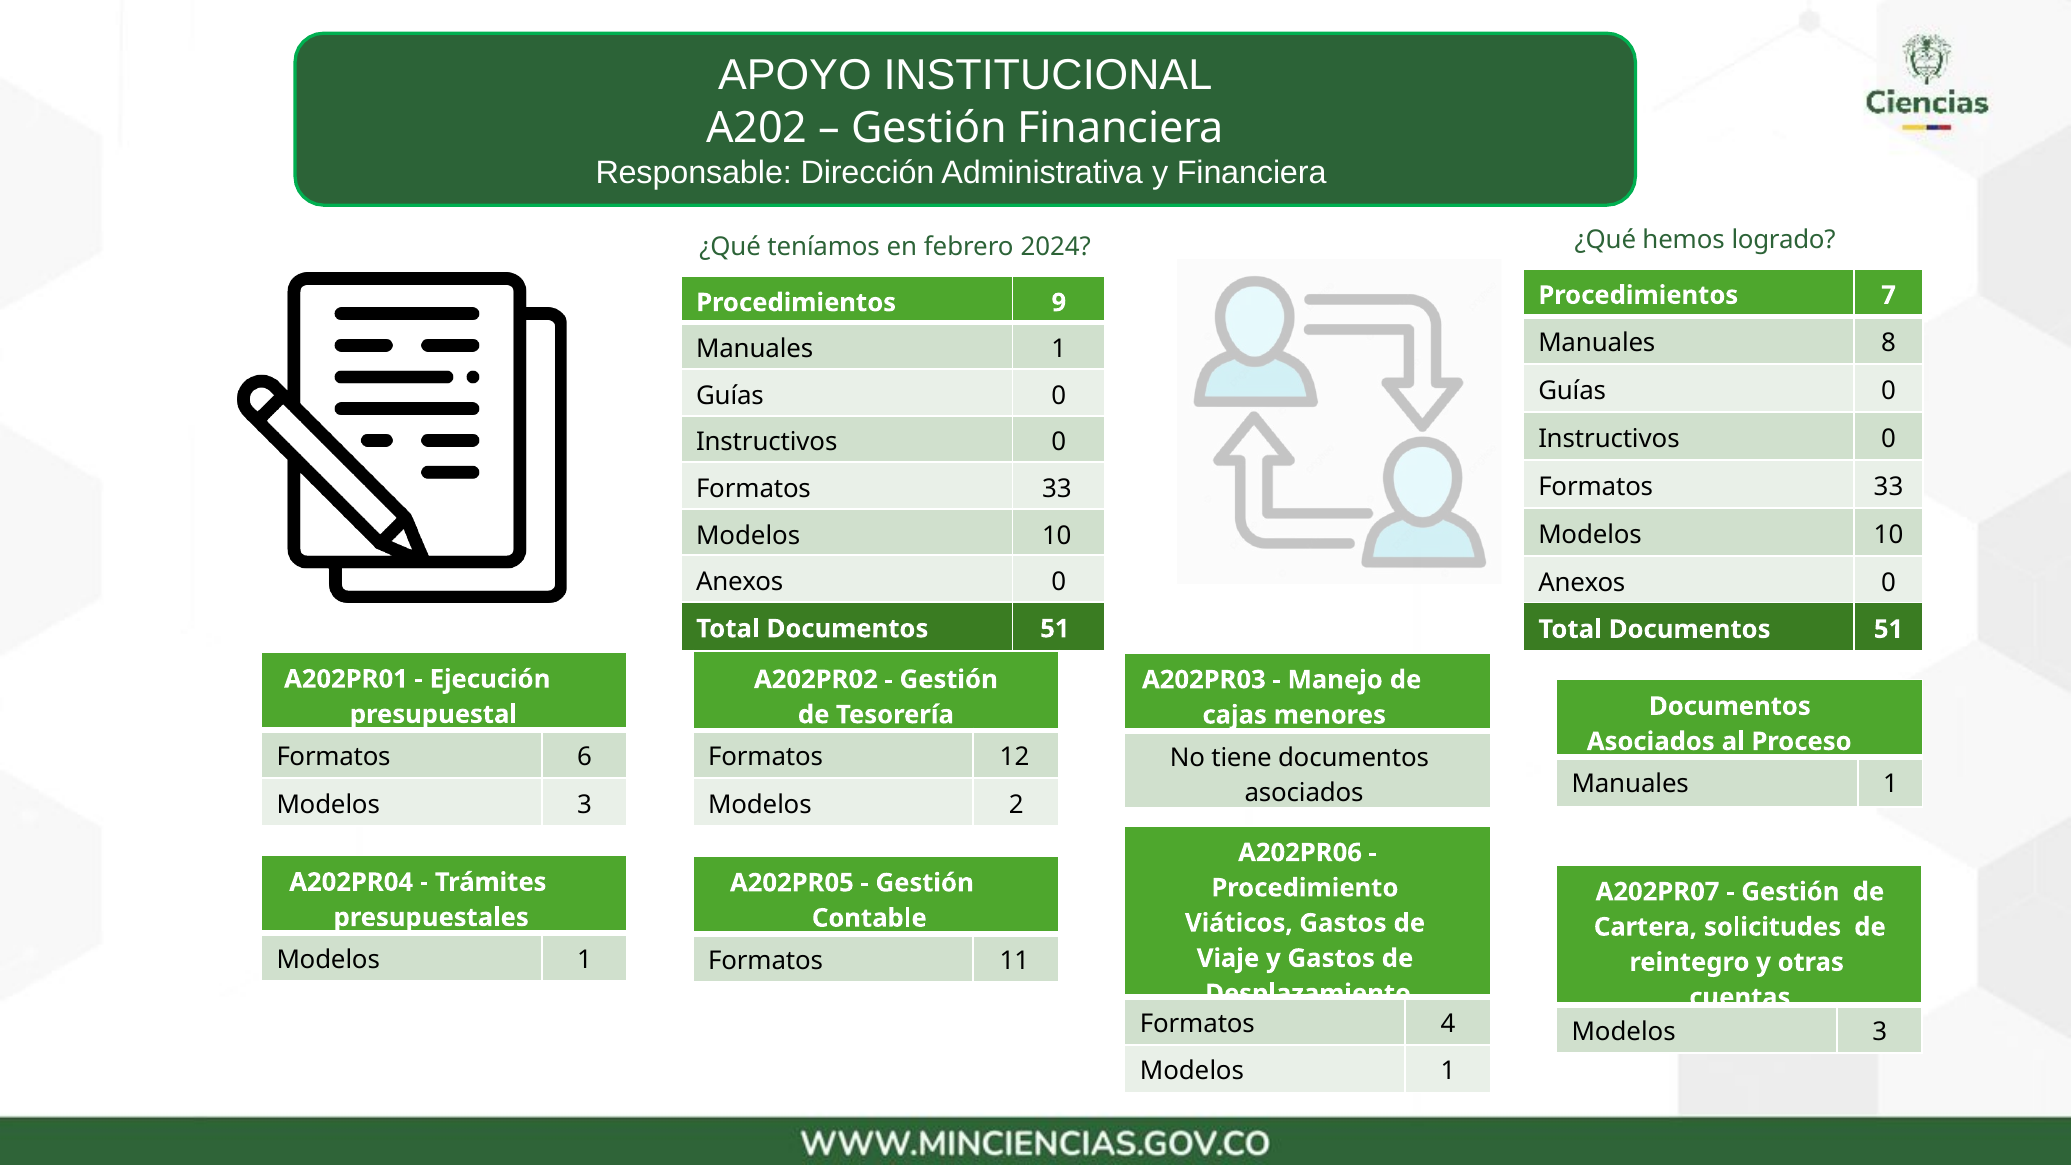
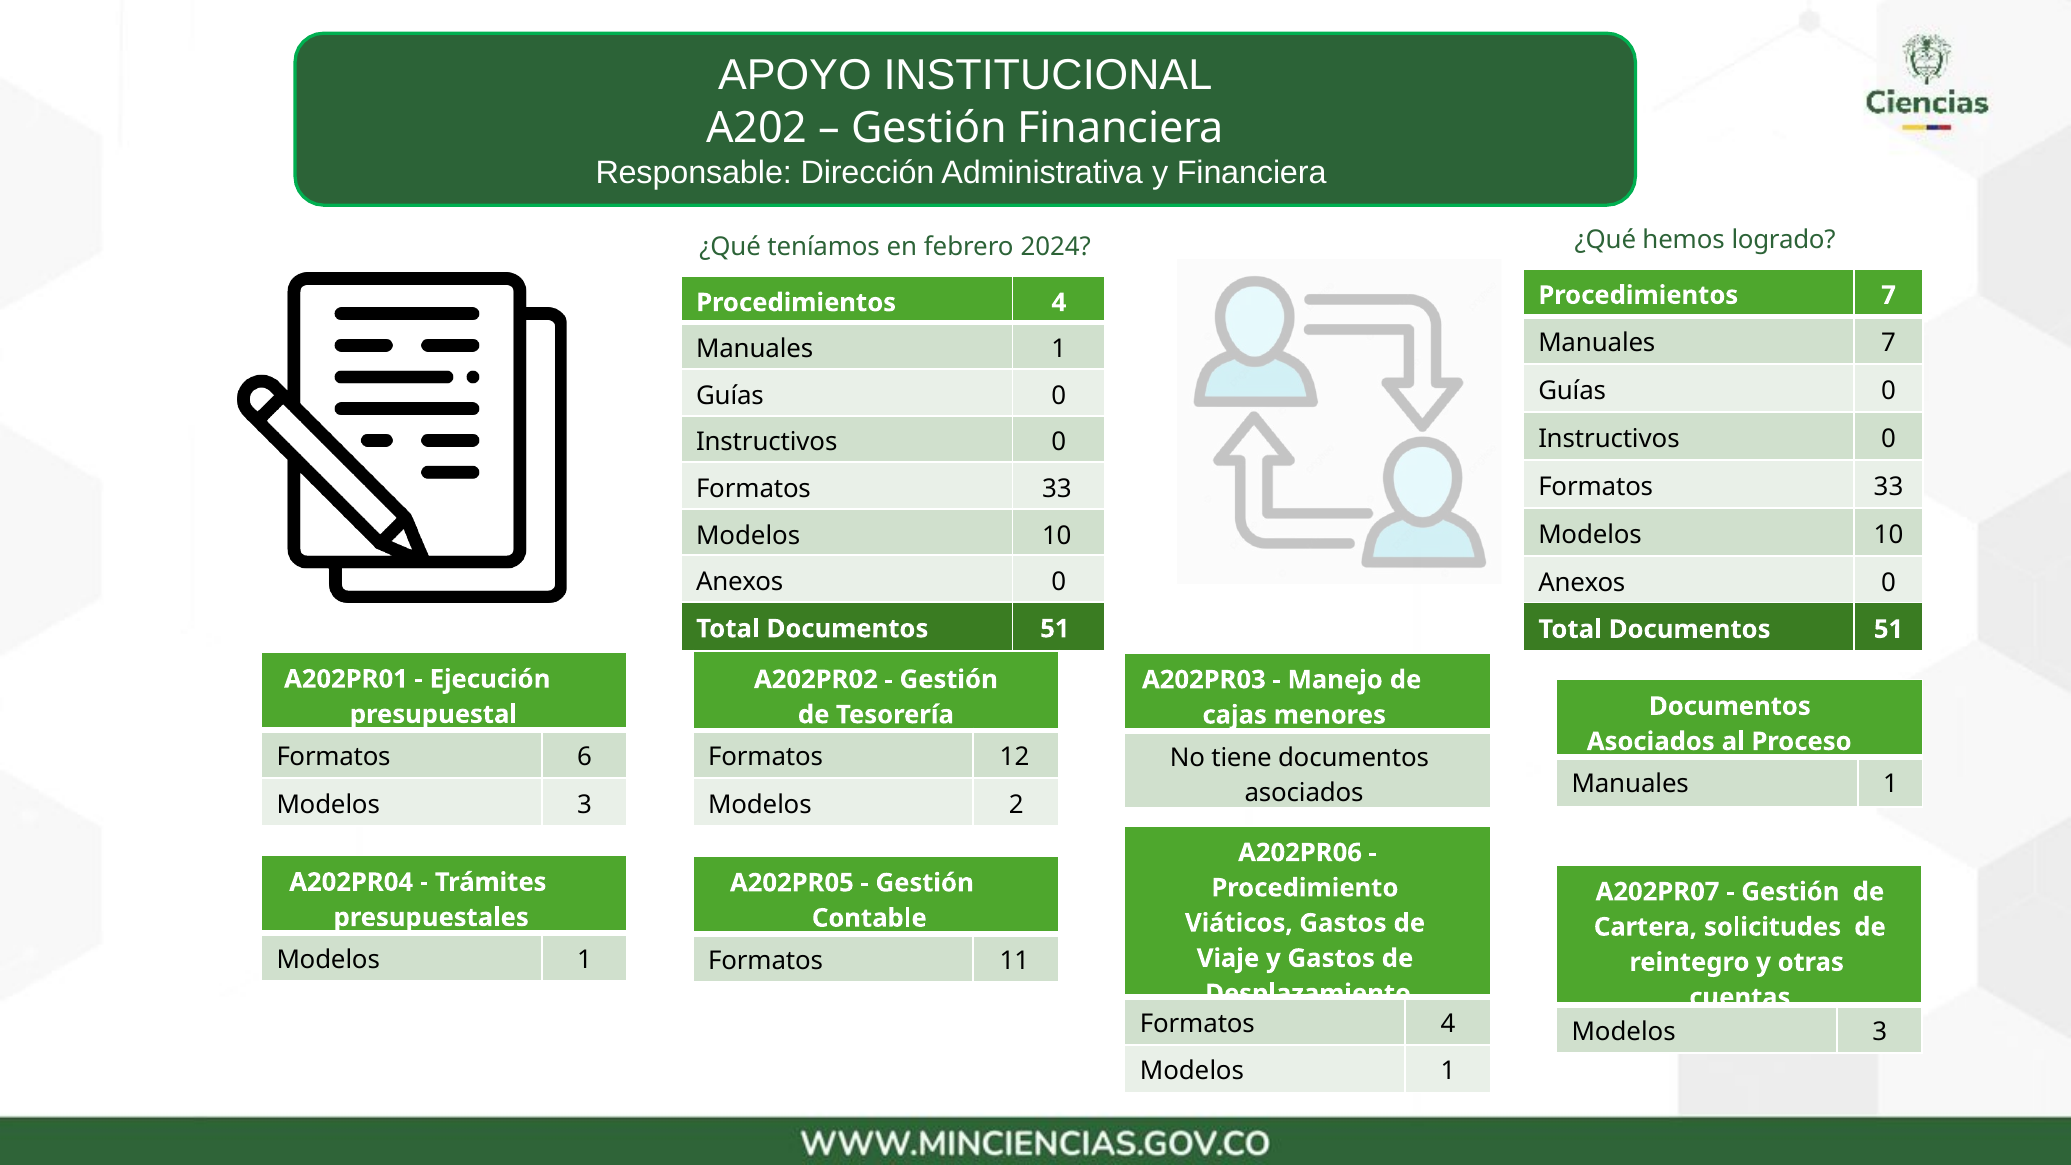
Procedimientos 9: 9 -> 4 (1059, 303)
Manuales 8: 8 -> 7 (1889, 343)
